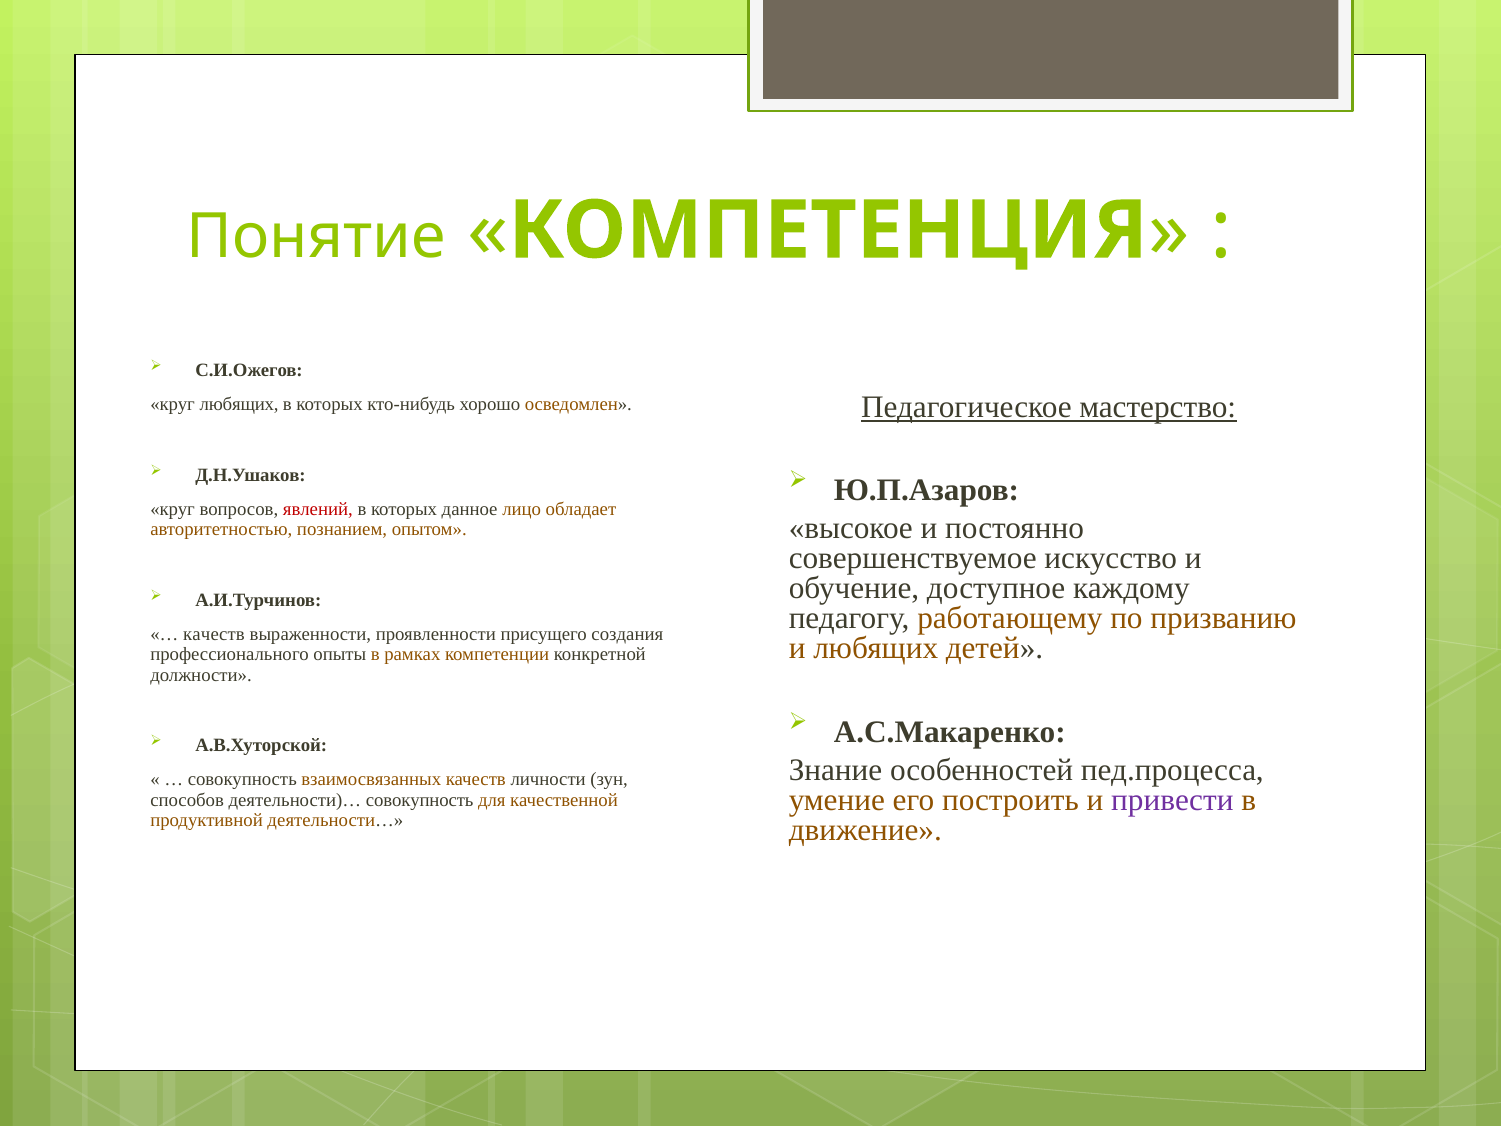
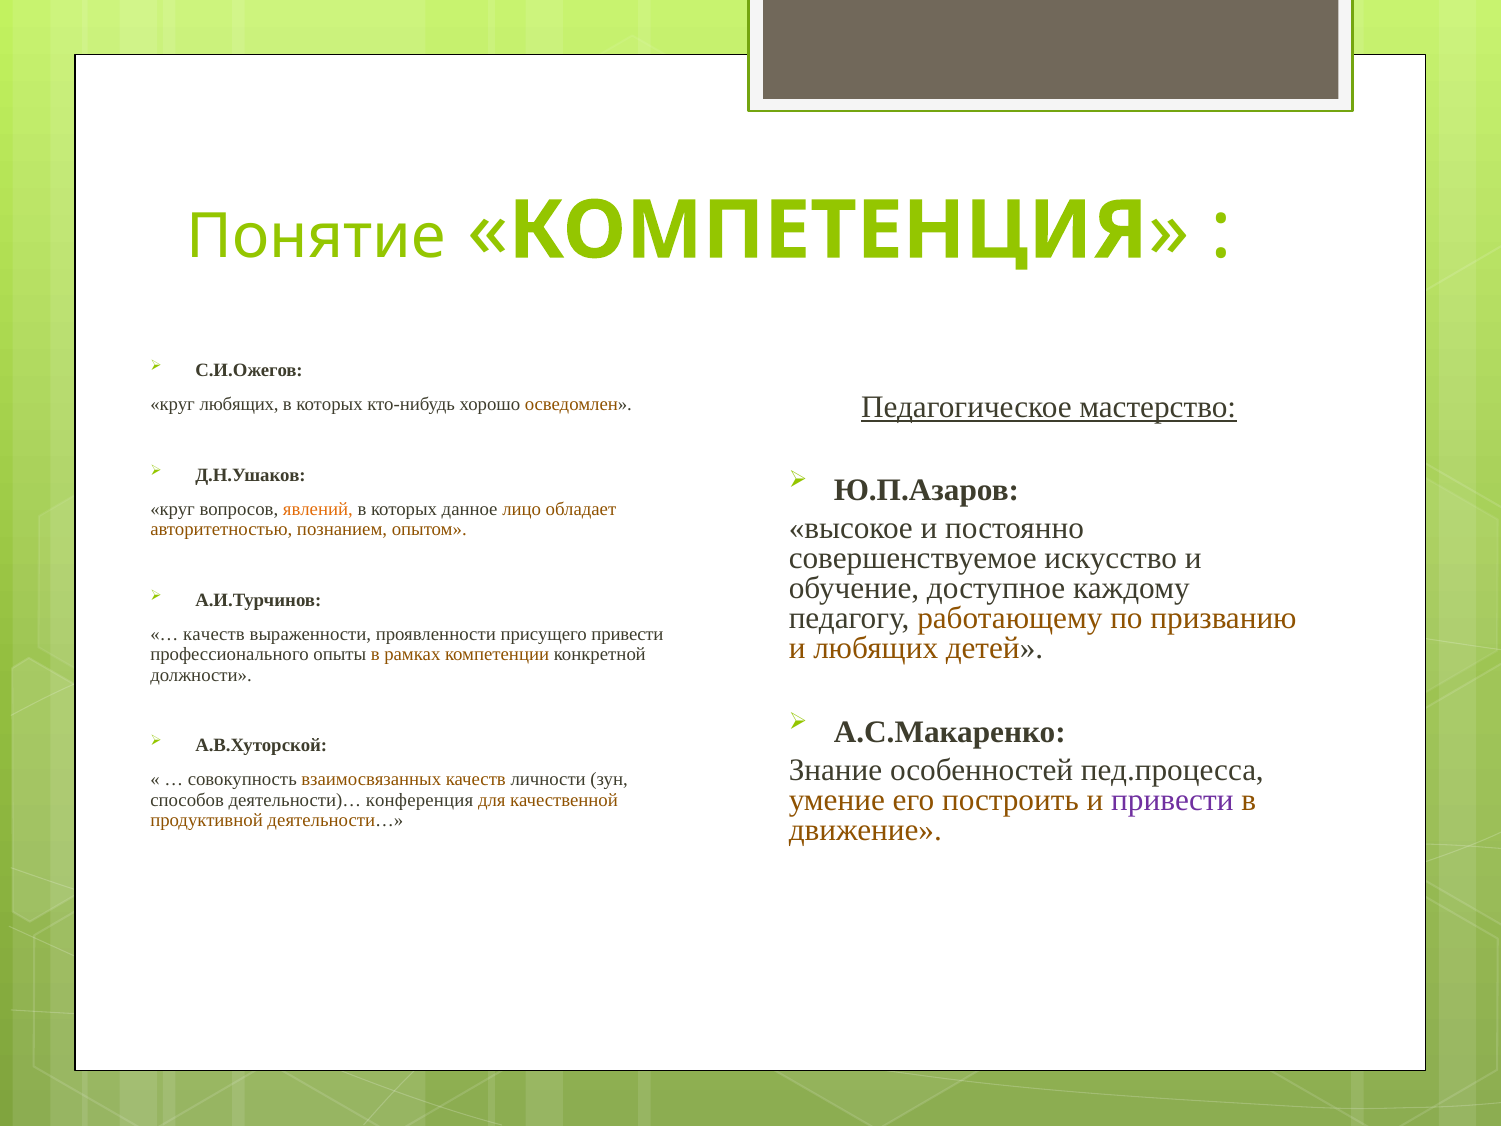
явлений colour: red -> orange (318, 509)
присущего создания: создания -> привести (627, 634)
деятельности)… совокупность: совокупность -> конференция (420, 800)
